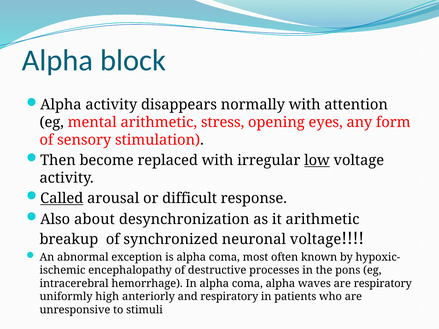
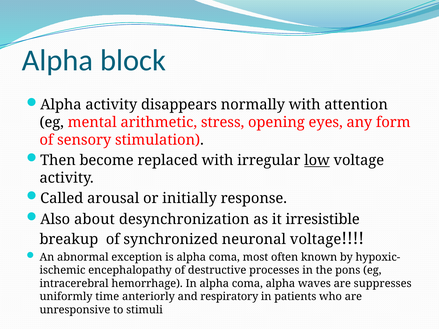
Called underline: present -> none (62, 199)
difficult: difficult -> initially (190, 199)
it arithmetic: arithmetic -> irresistible (323, 220)
are respiratory: respiratory -> suppresses (383, 284)
high: high -> time (107, 297)
